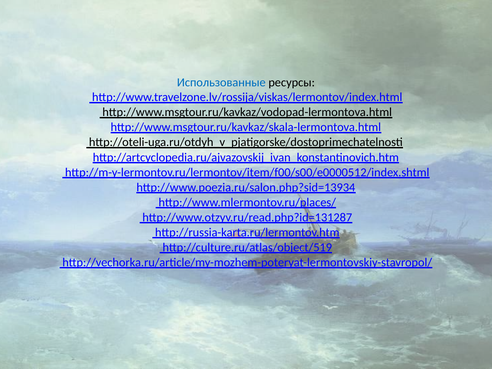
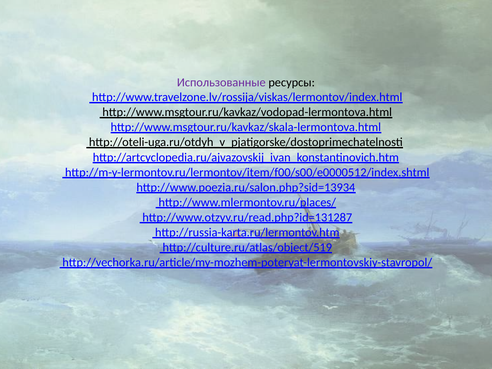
Использованные colour: blue -> purple (221, 82)
